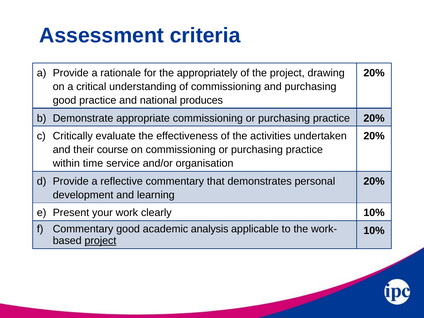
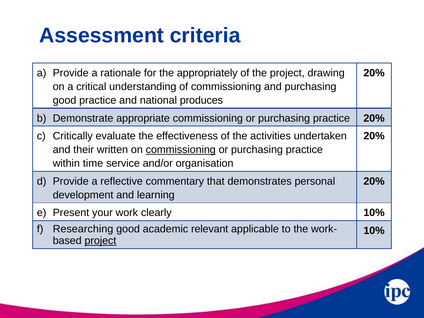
course: course -> written (112, 150)
commissioning underline: none -> present (181, 150)
Commentary: Commentary -> Researching (83, 229)
analysis: analysis -> relevant (210, 229)
